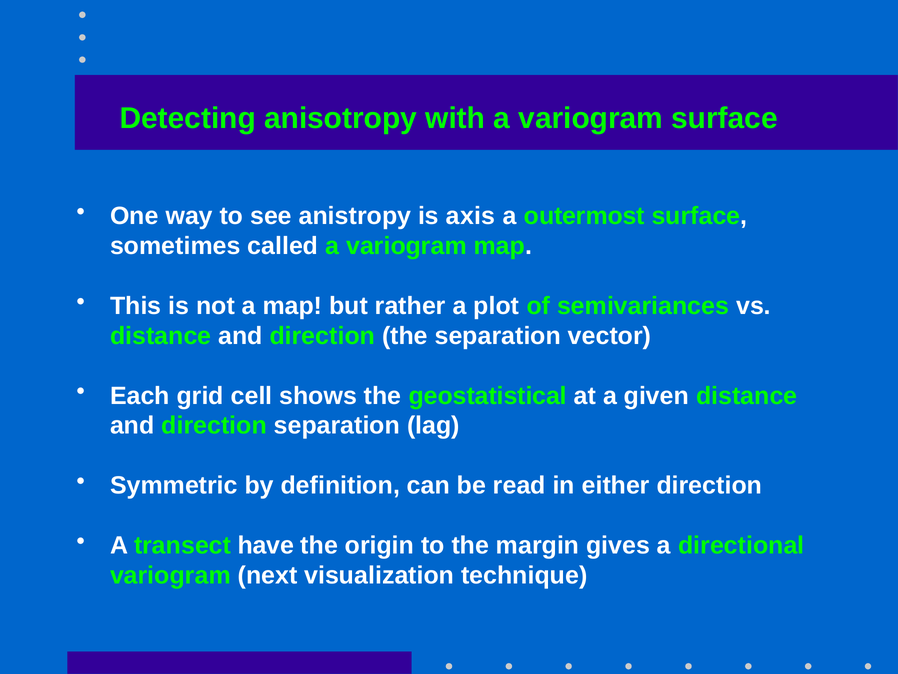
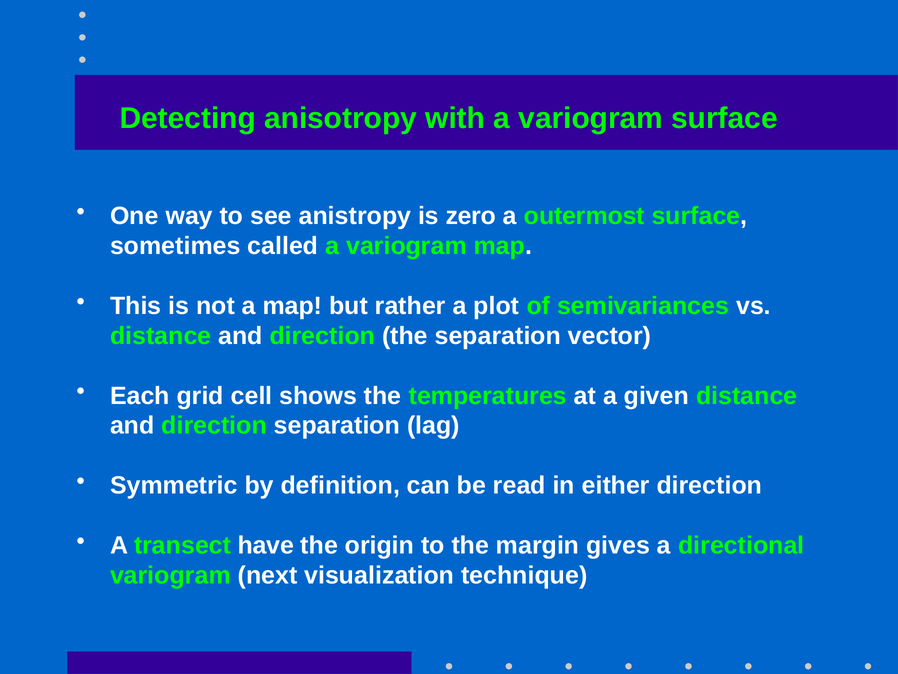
axis: axis -> zero (471, 216)
geostatistical: geostatistical -> temperatures (488, 395)
